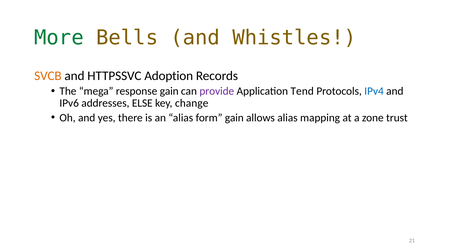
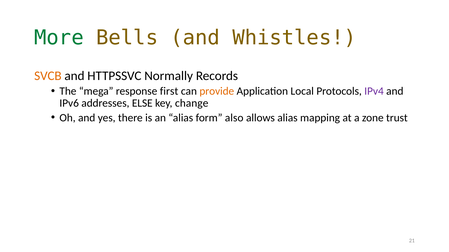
Adoption: Adoption -> Normally (169, 76)
response gain: gain -> first (169, 91)
provide colour: purple -> orange (217, 91)
Tend: Tend -> Local (302, 91)
IPv4 colour: blue -> purple (374, 91)
form gain: gain -> also (234, 118)
